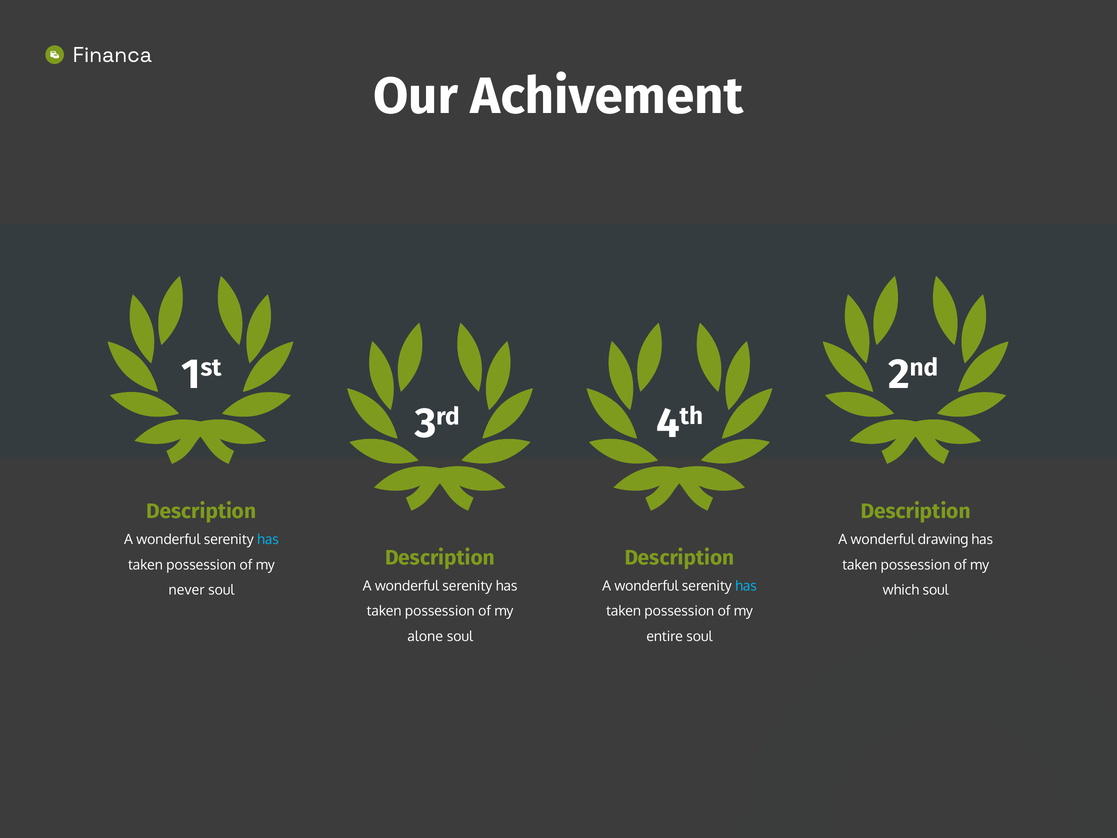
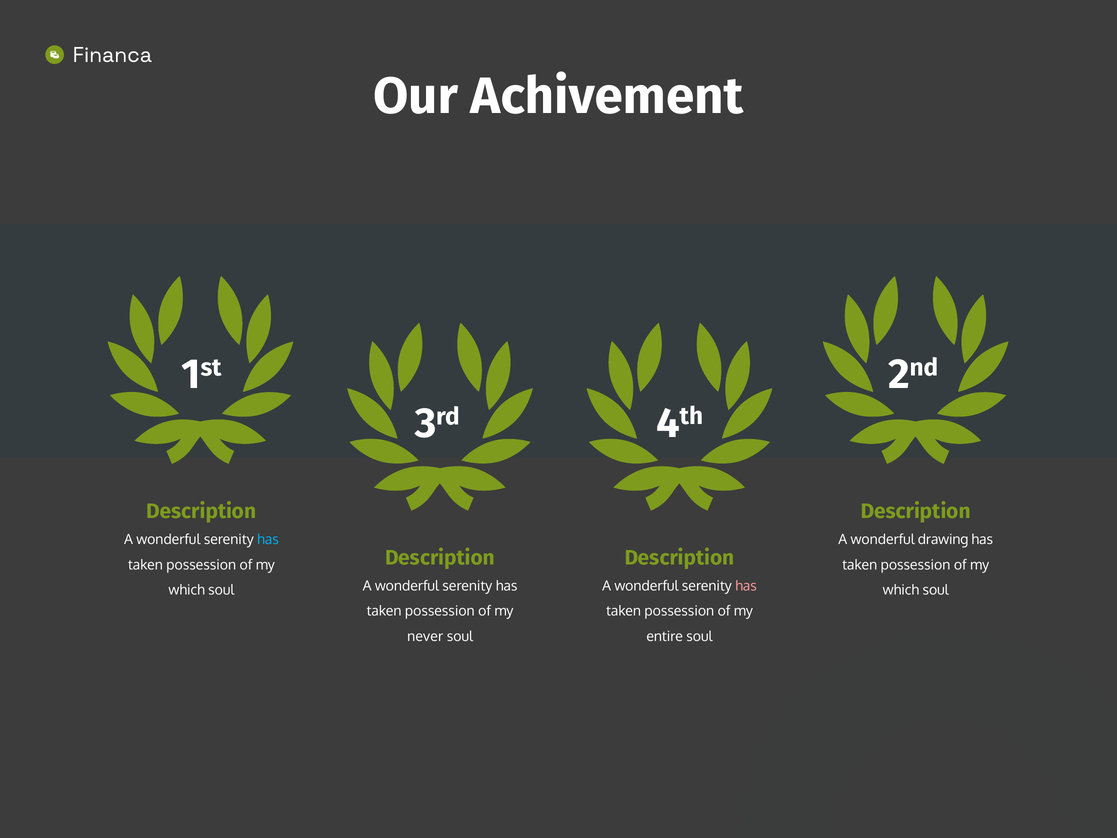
has colour: light blue -> pink (746, 586)
never: never -> which (187, 590)
alone: alone -> never (425, 636)
